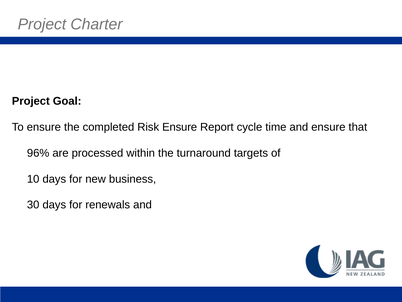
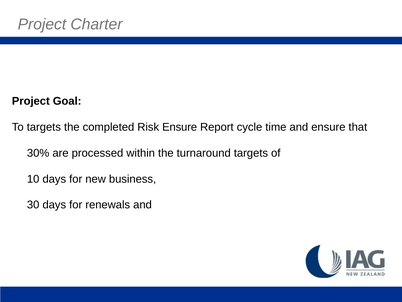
To ensure: ensure -> targets (44, 127)
96%: 96% -> 30% (38, 153)
